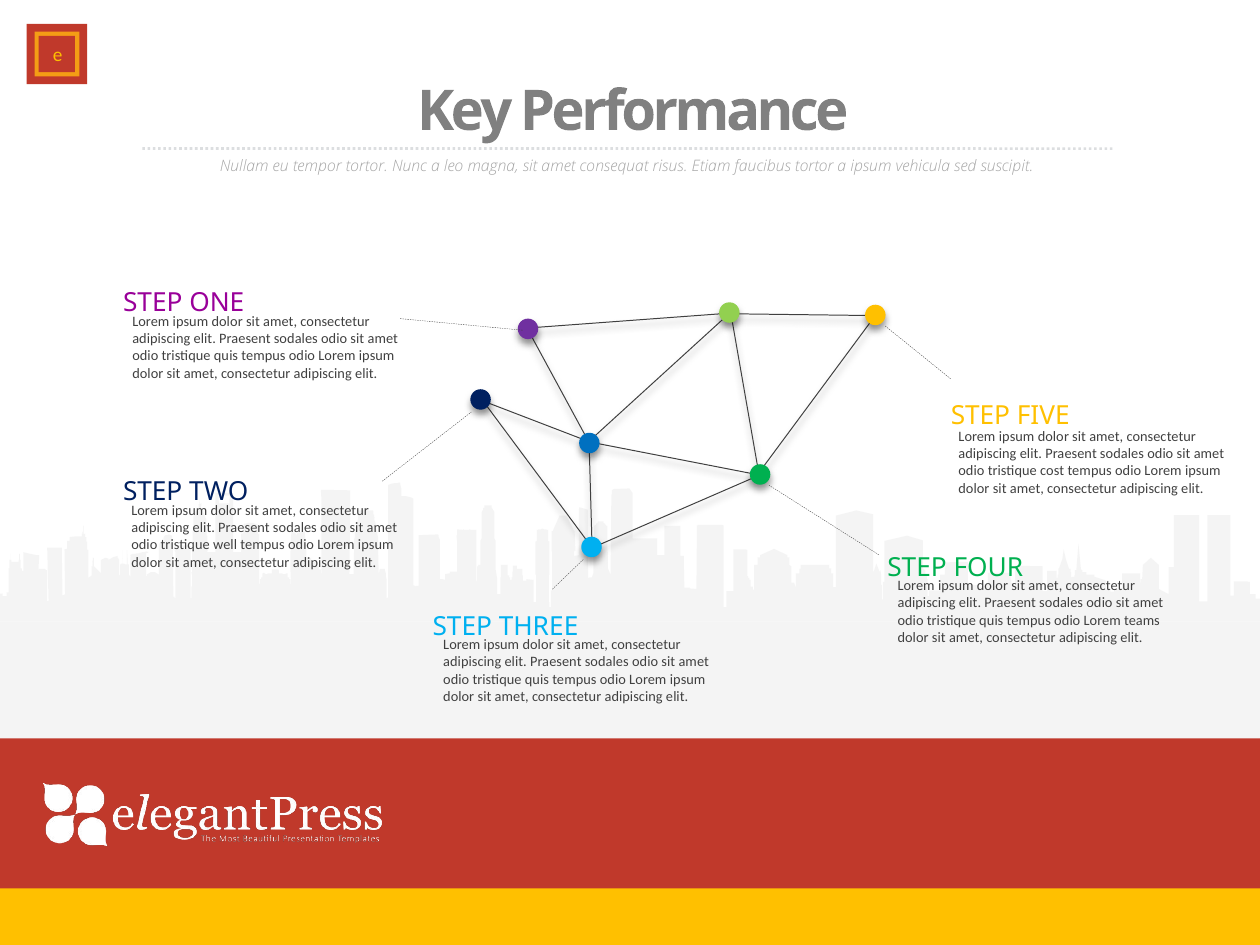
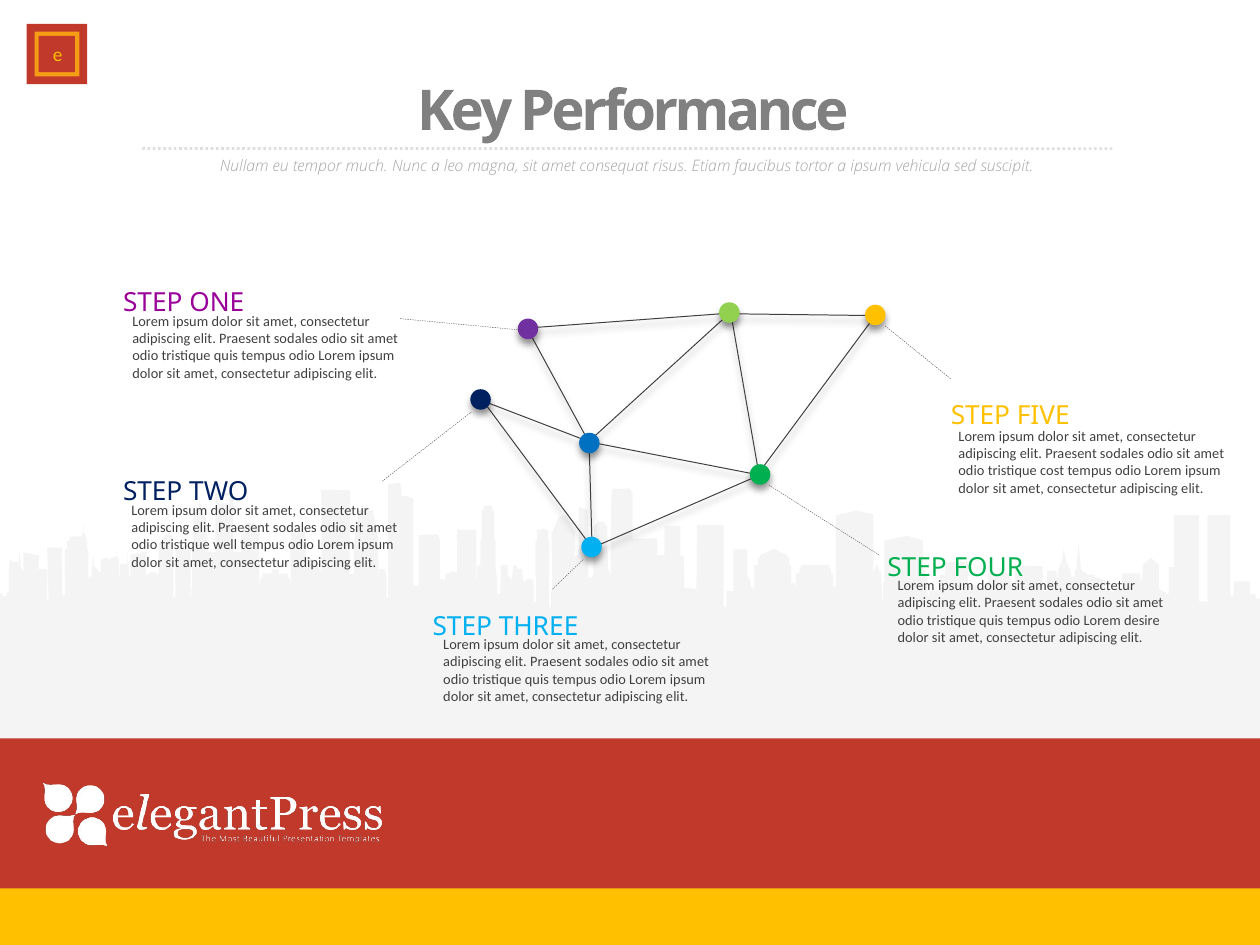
tempor tortor: tortor -> much (367, 166)
teams: teams -> desire (1142, 621)
